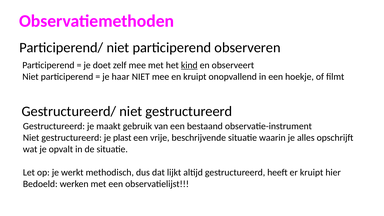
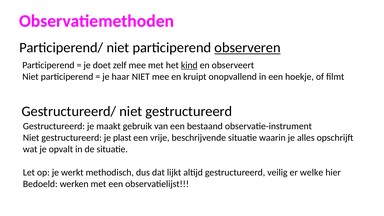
observeren underline: none -> present (248, 48)
heeft: heeft -> veilig (277, 172)
er kruipt: kruipt -> welke (312, 172)
